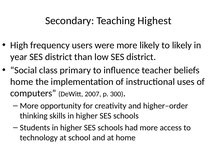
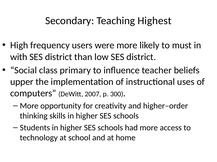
to likely: likely -> must (182, 46)
year: year -> with (19, 57)
home: home -> upper (22, 82)
